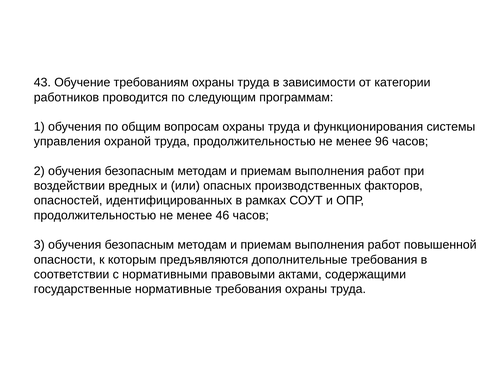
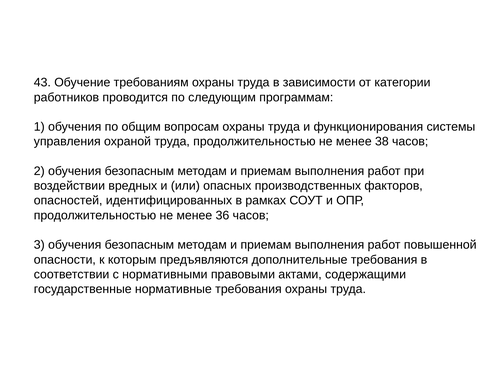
96: 96 -> 38 (382, 141)
46: 46 -> 36 (222, 215)
